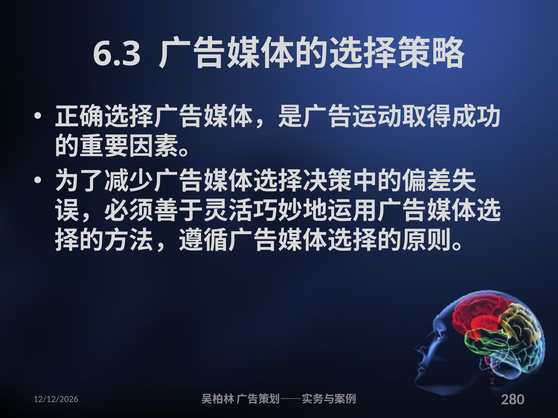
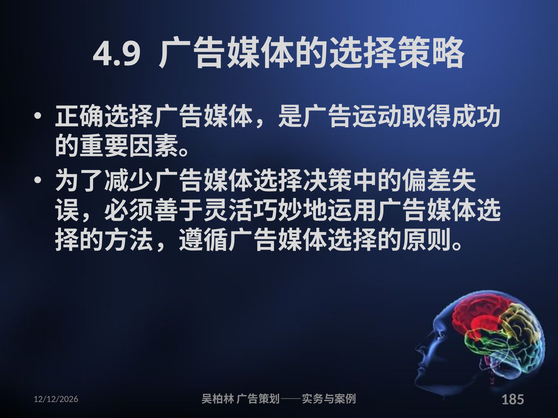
6.3: 6.3 -> 4.9 (117, 54)
280: 280 -> 185 (513, 400)
